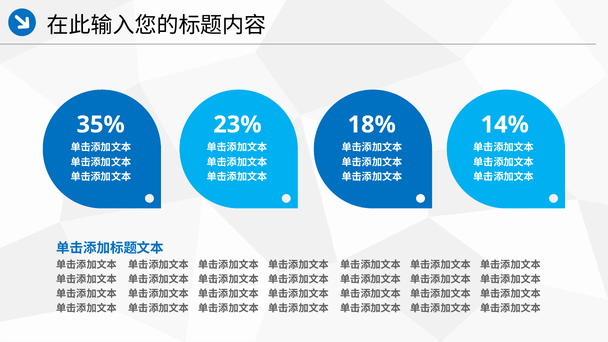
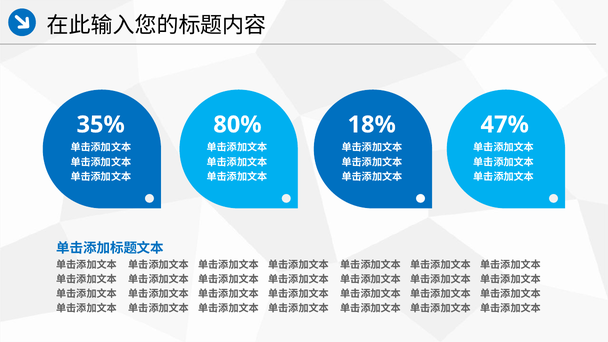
23%: 23% -> 80% (237, 125)
14%: 14% -> 47% (505, 125)
